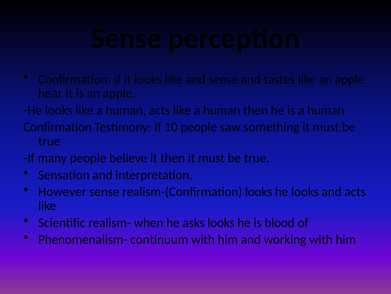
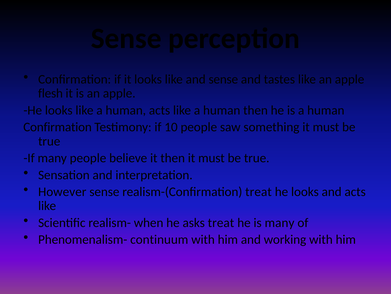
hear: hear -> flesh (50, 93)
realism-(Confirmation looks: looks -> treat (258, 191)
asks looks: looks -> treat (221, 222)
is blood: blood -> many (280, 222)
